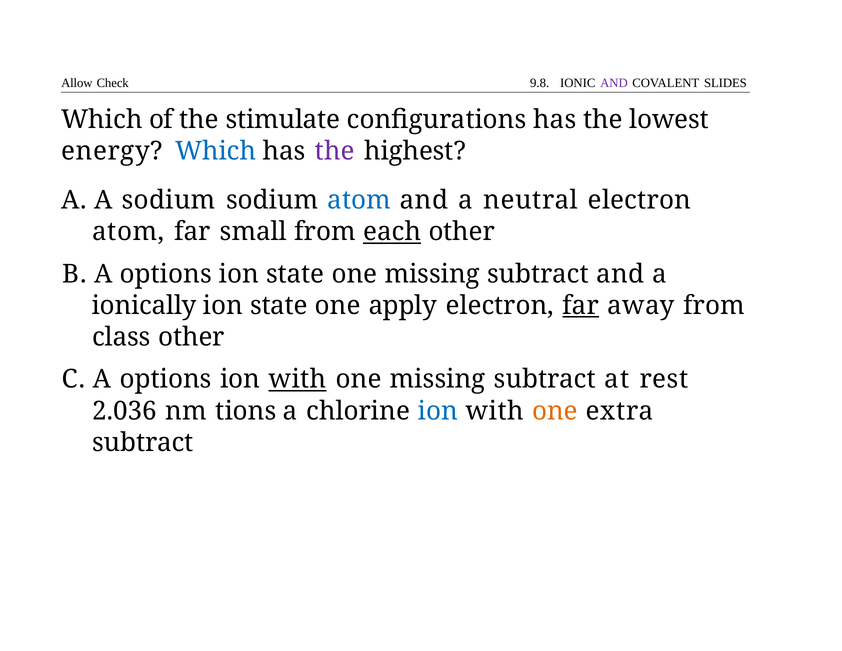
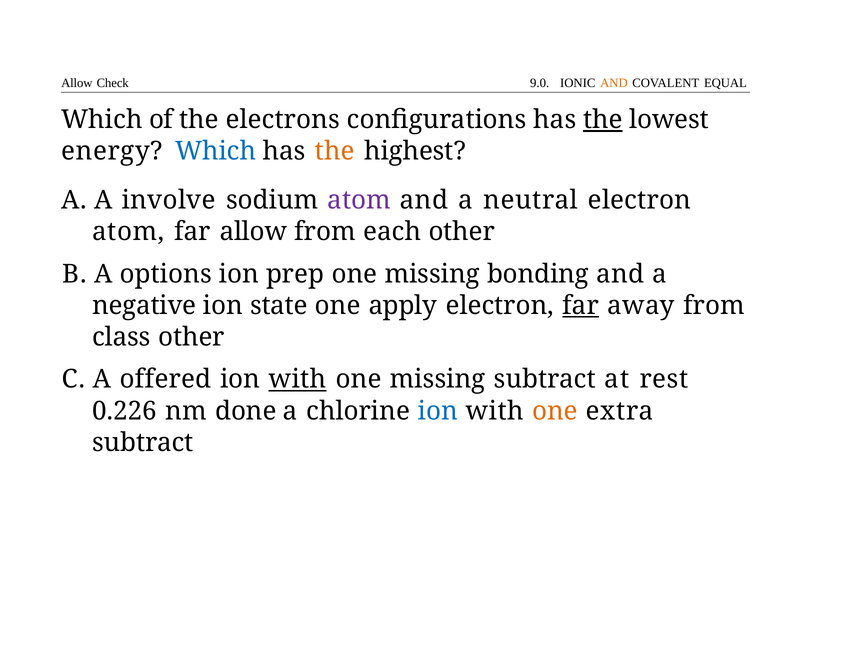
9.8: 9.8 -> 9.0 (540, 83)
AND colour: purple -> orange (614, 83)
SLIDES: SLIDES -> EQUAL (725, 83)
stimulate: stimulate -> electrons (283, 120)
the underline: none -> present (603, 120)
the colour: purple -> orange (335, 151)
A sodium: sodium -> involve (169, 200)
atom colour: blue -> purple (359, 200)
far small: small -> allow (253, 232)
each underline: present -> none (392, 232)
state: state -> prep (295, 274)
subtract: subtract -> bonding (538, 274)
ionically: ionically -> negative (144, 305)
C A options: options -> offered (165, 379)
2.036: 2.036 -> 0.226 (125, 411)
tions: tions -> done (246, 411)
